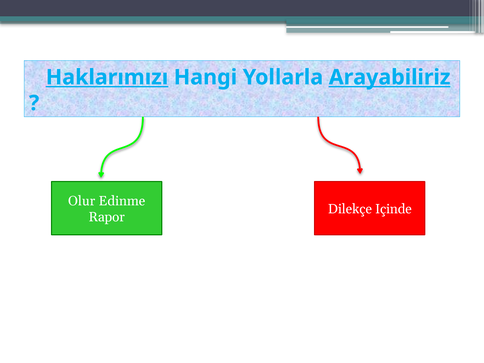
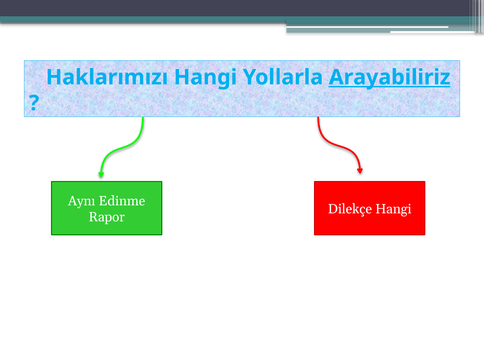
Haklarımızı underline: present -> none (107, 77)
Olur: Olur -> Aynı (82, 201)
Dilekçe Içinde: Içinde -> Hangi (393, 209)
